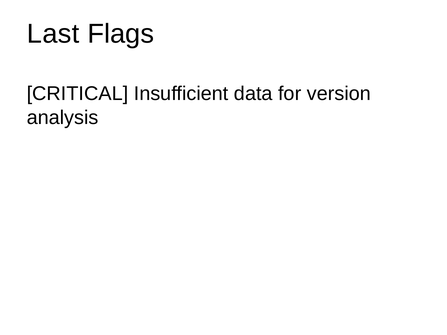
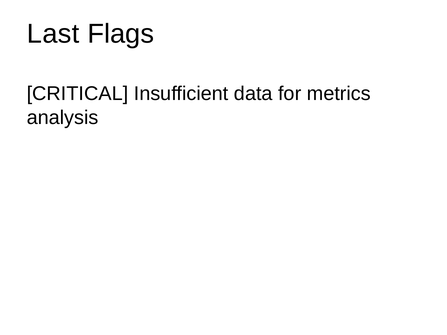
version: version -> metrics (339, 94)
